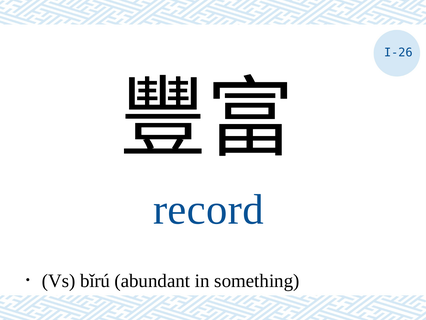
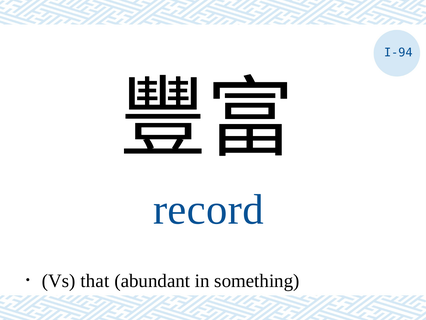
I-26: I-26 -> I-94 (398, 53)
bǐrú: bǐrú -> that (95, 280)
